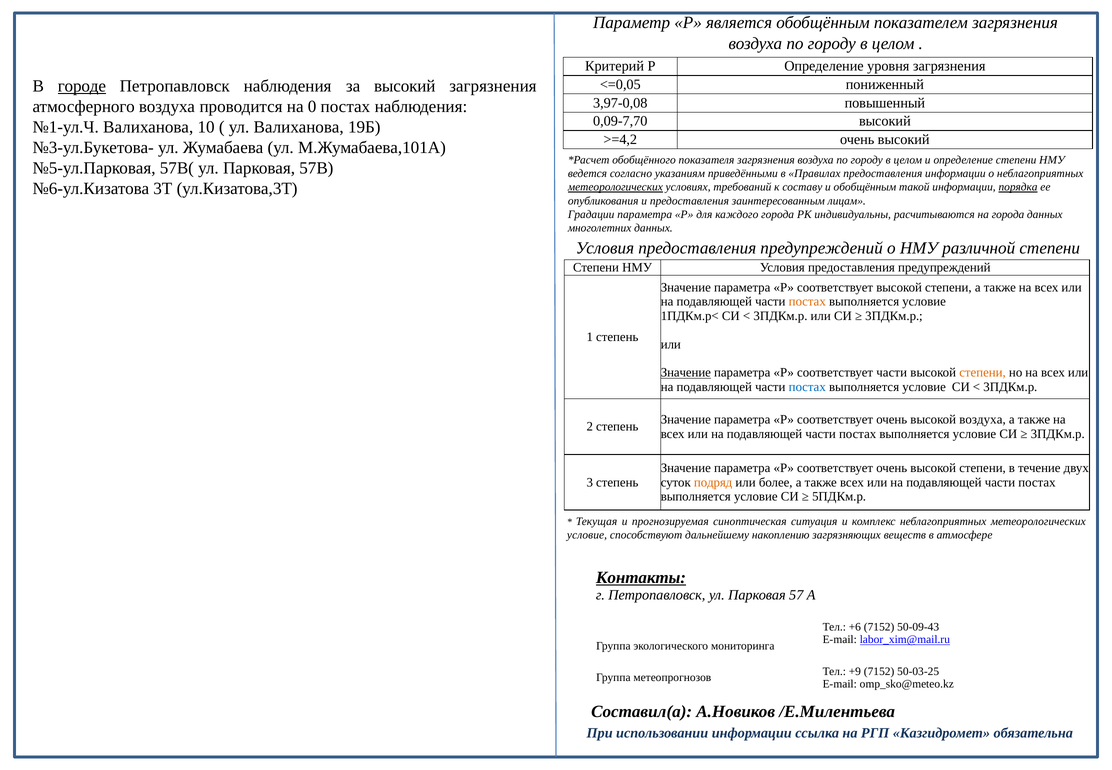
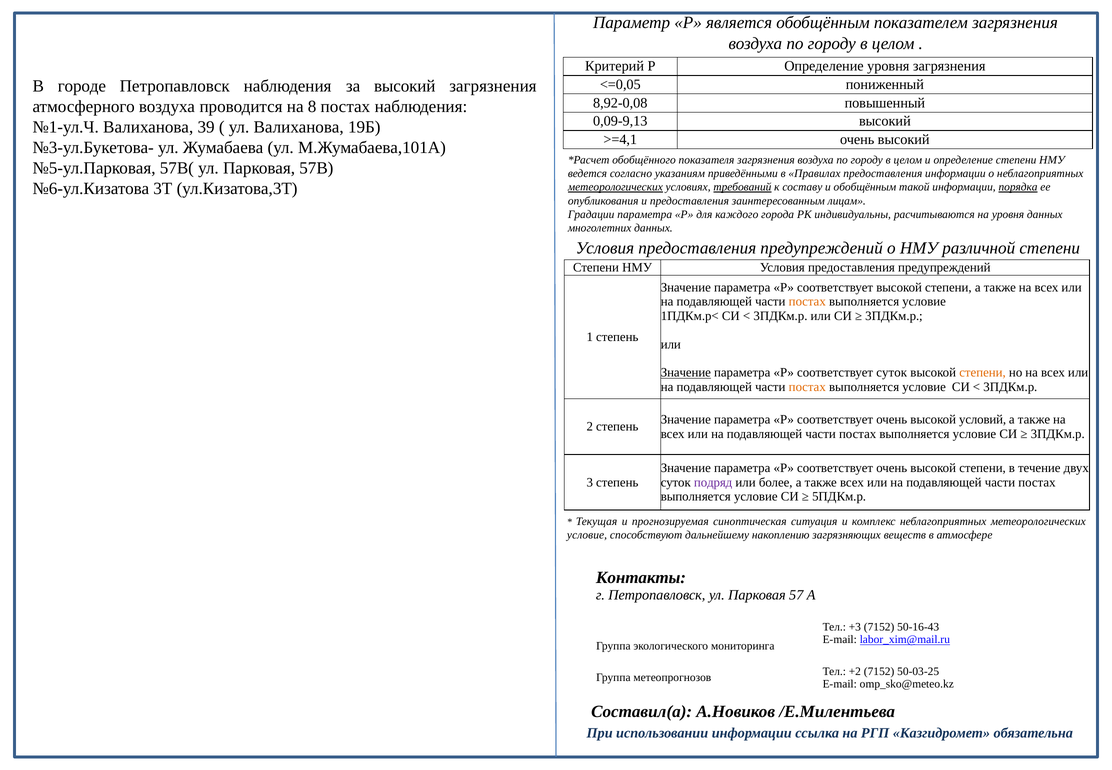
городе underline: present -> none (82, 86)
3,97-0,08: 3,97-0,08 -> 8,92-0,08 (620, 103)
0: 0 -> 8 (312, 107)
0,09-7,70: 0,09-7,70 -> 0,09-9,13 (620, 121)
10: 10 -> 39 (206, 127)
>=4,2: >=4,2 -> >=4,1 (620, 140)
требований underline: none -> present (742, 187)
на города: города -> уровня (1008, 214)
соответствует части: части -> суток (892, 373)
постах colour: blue -> orange (807, 387)
высокой воздуха: воздуха -> условий (983, 420)
подряд colour: orange -> purple (713, 482)
Контакты underline: present -> none (641, 577)
+6: +6 -> +3 (855, 627)
50-09-43: 50-09-43 -> 50-16-43 (918, 627)
+9: +9 -> +2 (855, 671)
